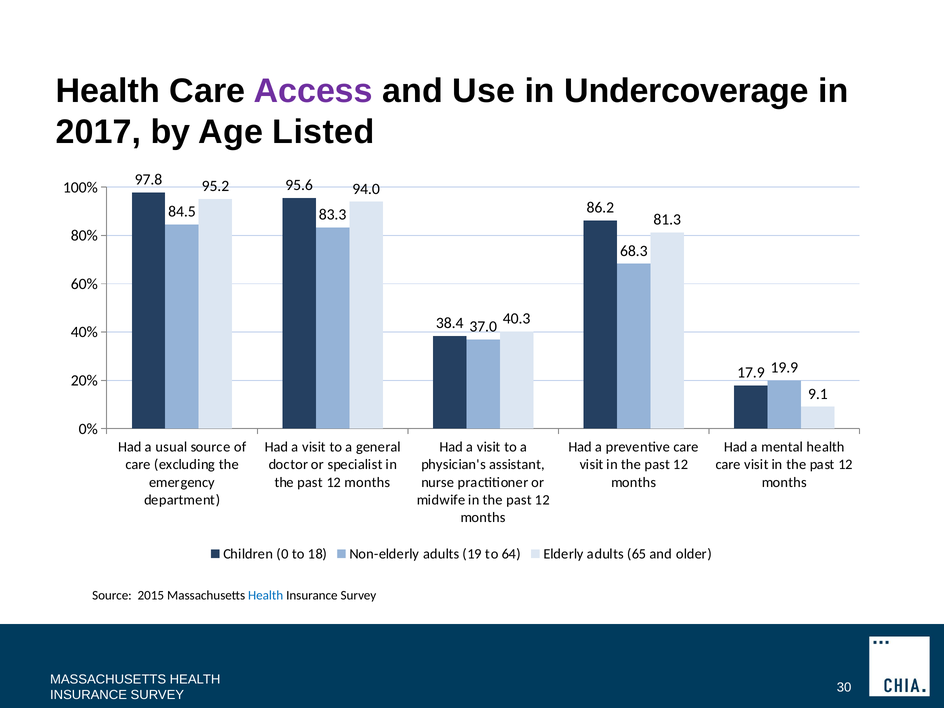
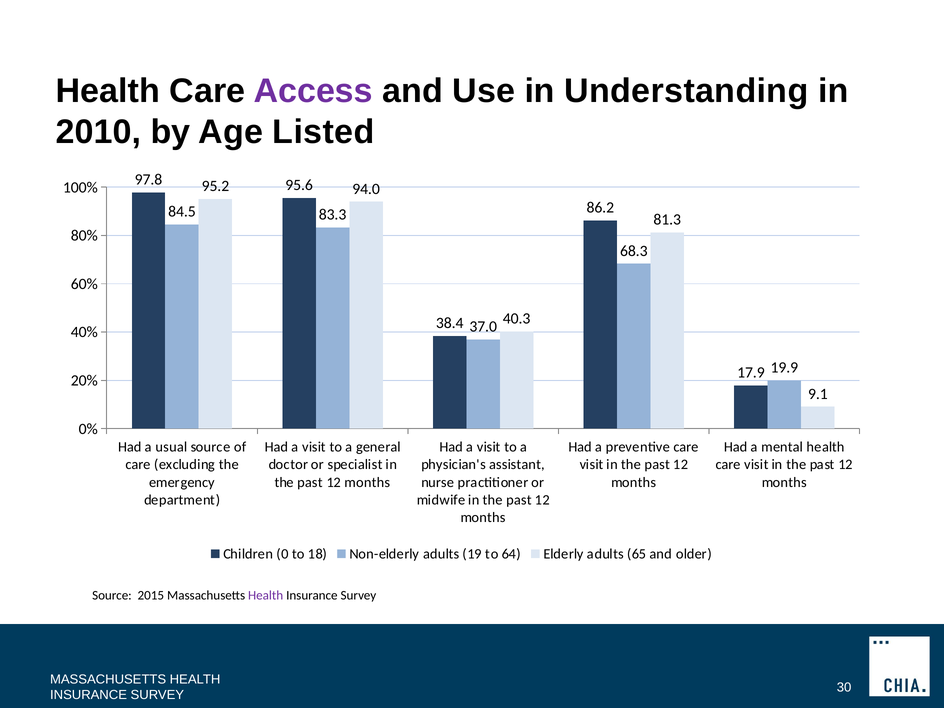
Undercoverage: Undercoverage -> Understanding (686, 91)
2017: 2017 -> 2010 (98, 132)
Health colour: blue -> purple (266, 596)
